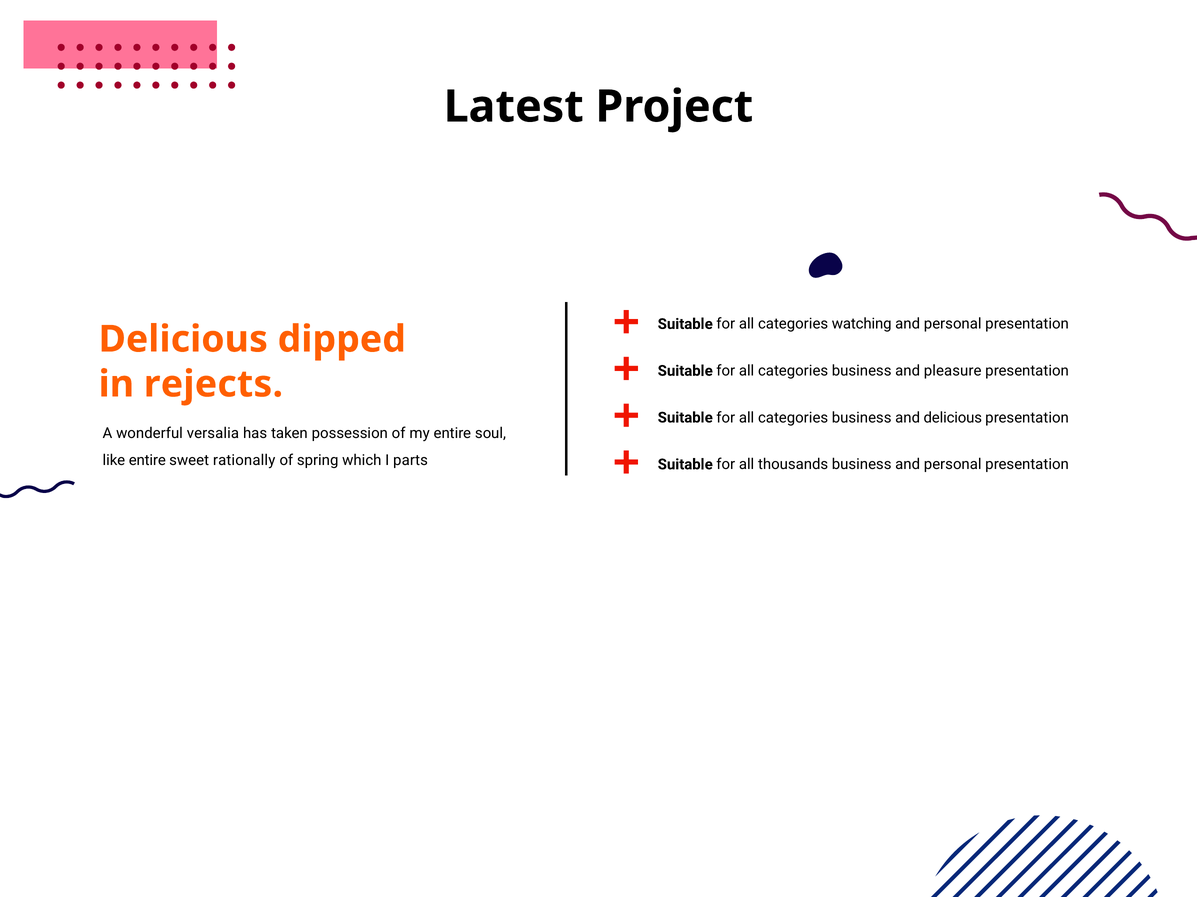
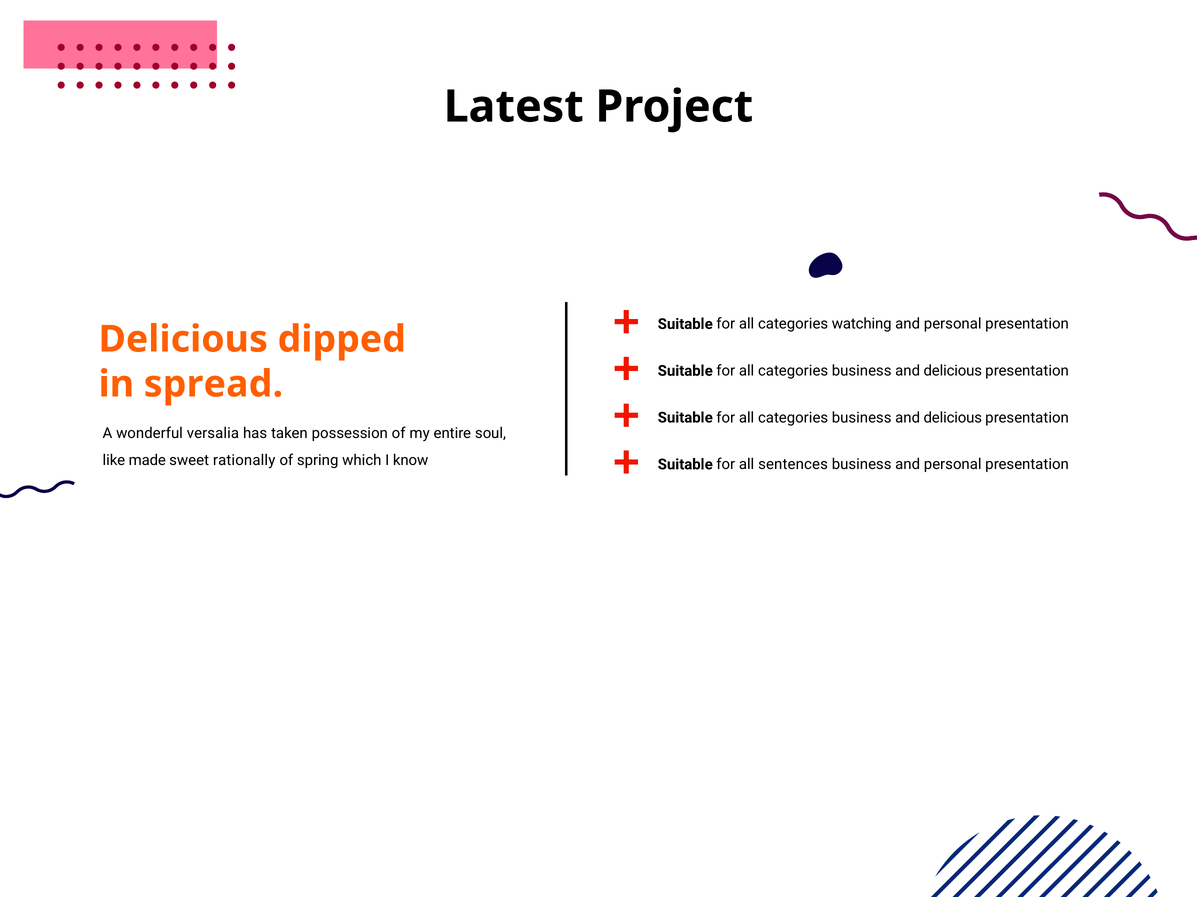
pleasure: pleasure -> delicious (953, 371)
rejects: rejects -> spread (213, 384)
like entire: entire -> made (147, 460)
parts: parts -> know (411, 460)
thousands: thousands -> sentences (793, 465)
